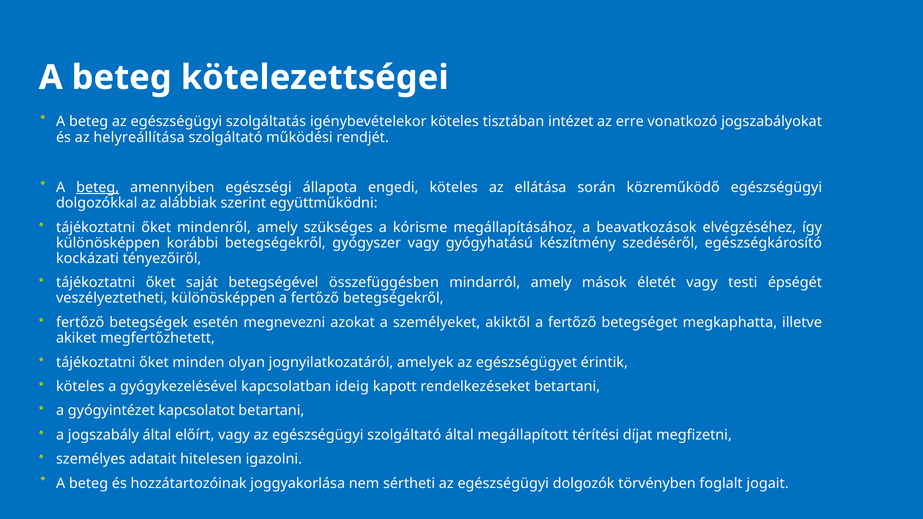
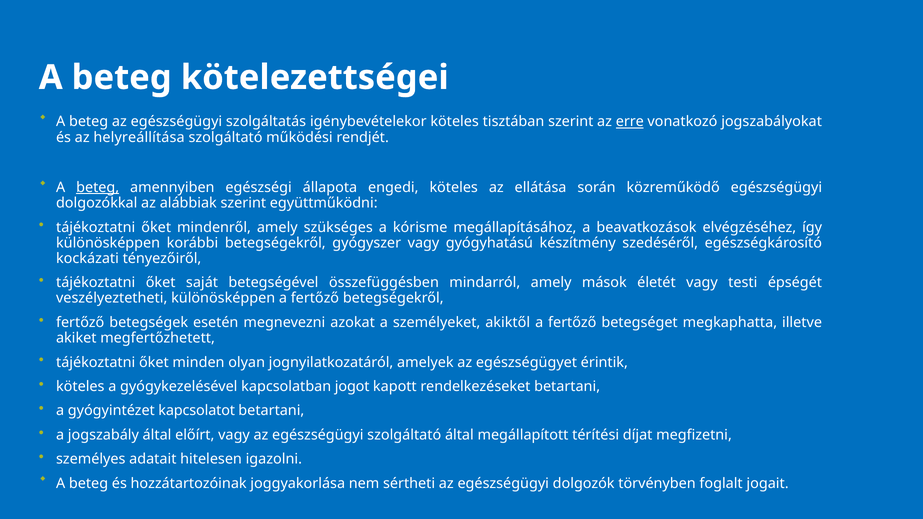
tisztában intézet: intézet -> szerint (571, 122)
erre underline: none -> present (630, 122)
ideig: ideig -> jogot (352, 387)
